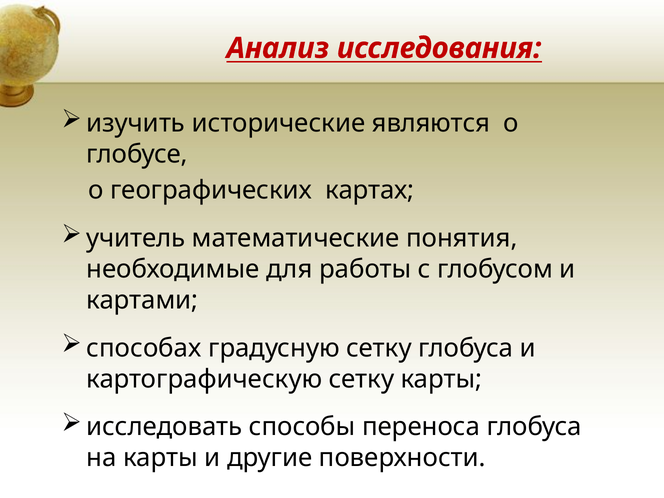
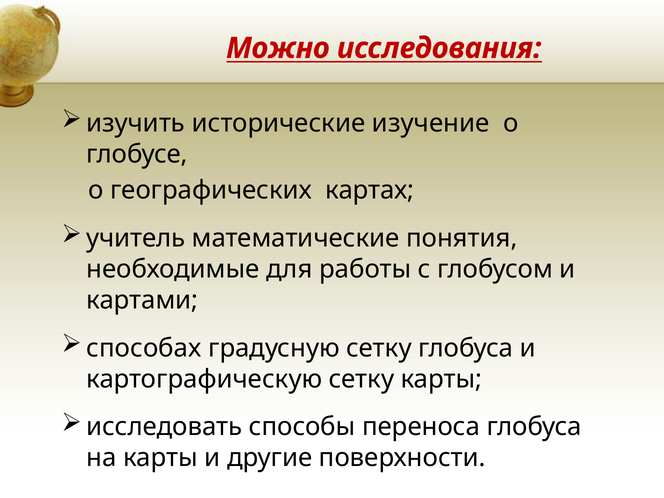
Анализ: Анализ -> Можно (278, 48)
являются: являются -> изучение (431, 123)
